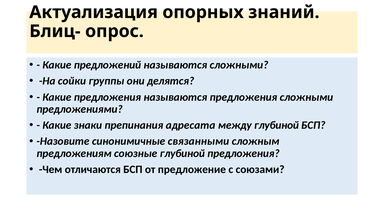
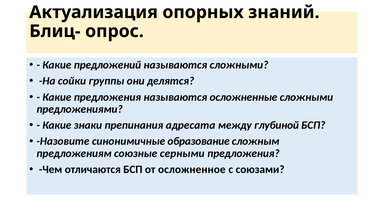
называются предложения: предложения -> осложненные (243, 97)
связанными: связанными -> образование (199, 141)
союзные глубиной: глубиной -> серными (182, 153)
предложение: предложение -> осложненное (192, 169)
